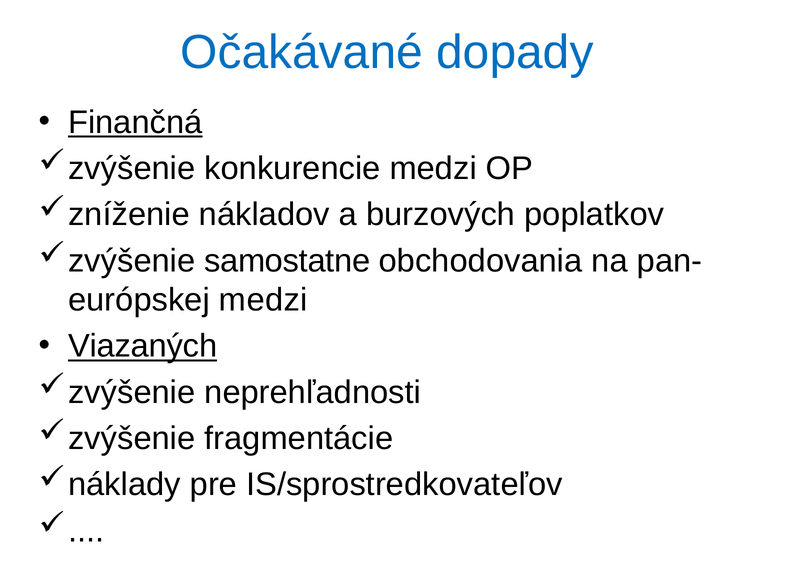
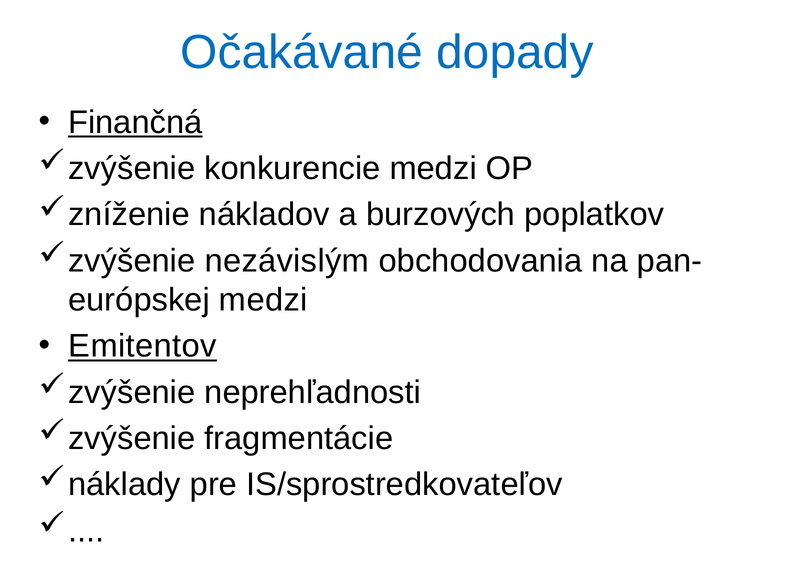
samostatne: samostatne -> nezávislým (287, 261)
Viazaných: Viazaných -> Emitentov (142, 347)
